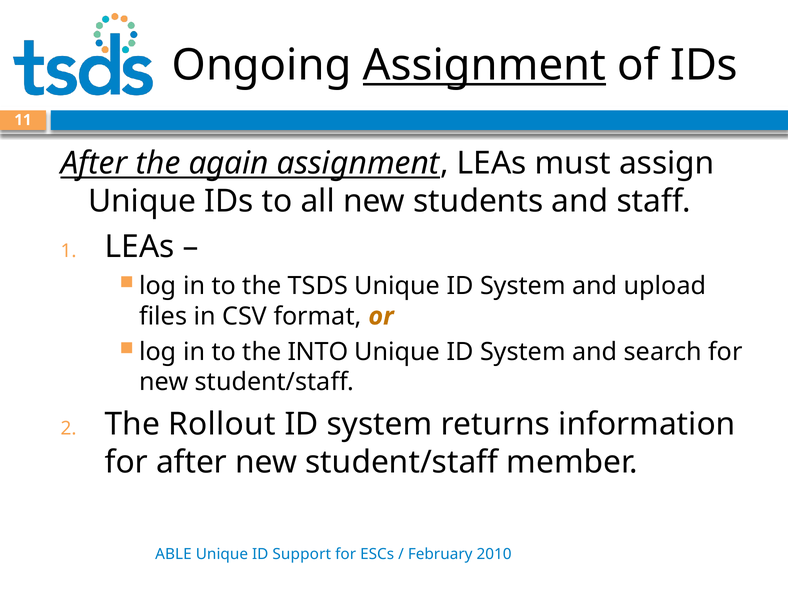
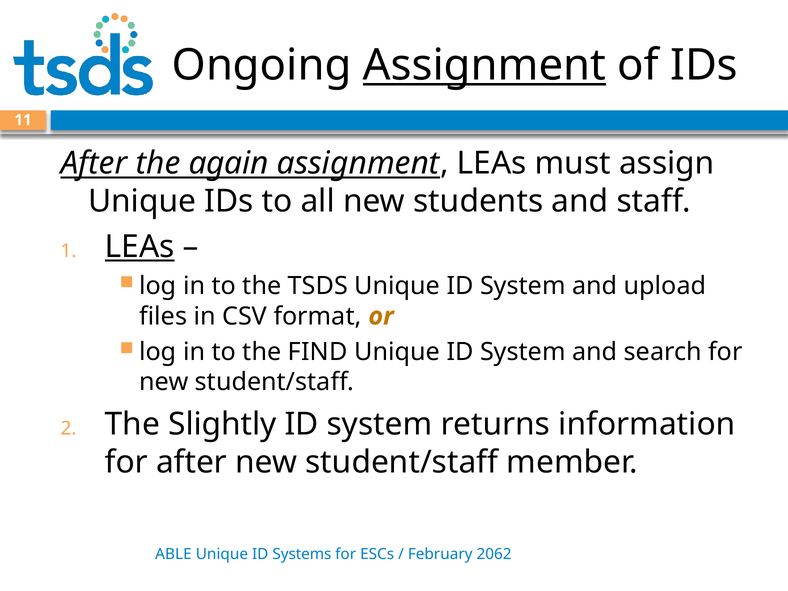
LEAs underline: none -> present (140, 247)
INTO: INTO -> FIND (318, 352)
Rollout: Rollout -> Slightly (222, 424)
Support: Support -> Systems (302, 554)
2010: 2010 -> 2062 (494, 554)
